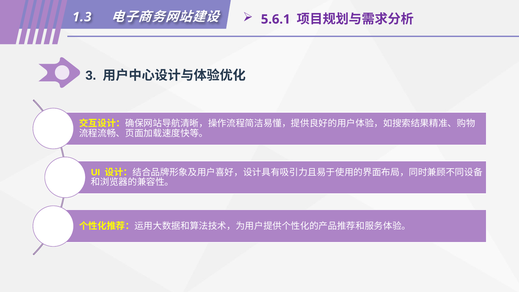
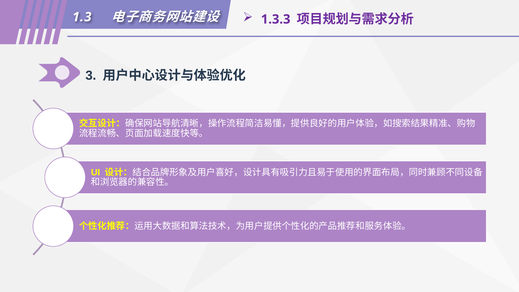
5.6.1: 5.6.1 -> 1.3.3 (276, 19)
